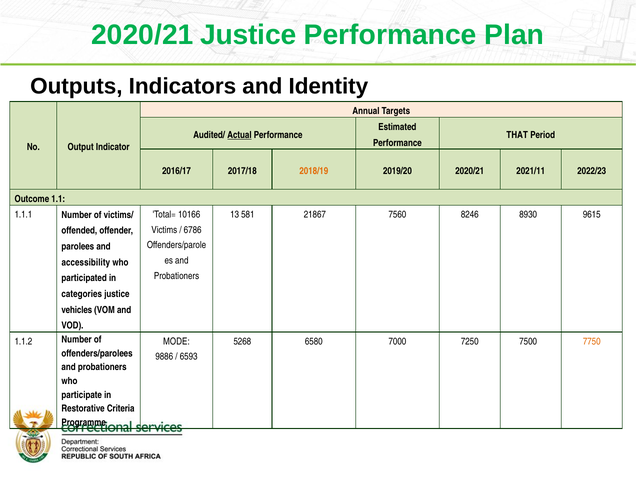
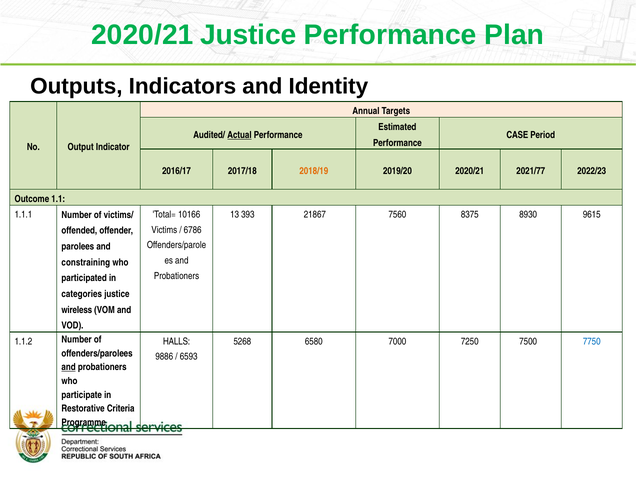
THAT: THAT -> CASE (517, 135)
2021/11: 2021/11 -> 2021/77 (531, 171)
581: 581 -> 393 (248, 215)
8246: 8246 -> 8375 (470, 215)
accessibility: accessibility -> constraining (86, 262)
vehicles: vehicles -> wireless (77, 310)
MODE: MODE -> HALLS (177, 341)
7750 colour: orange -> blue (592, 341)
and underline: none -> present (69, 367)
